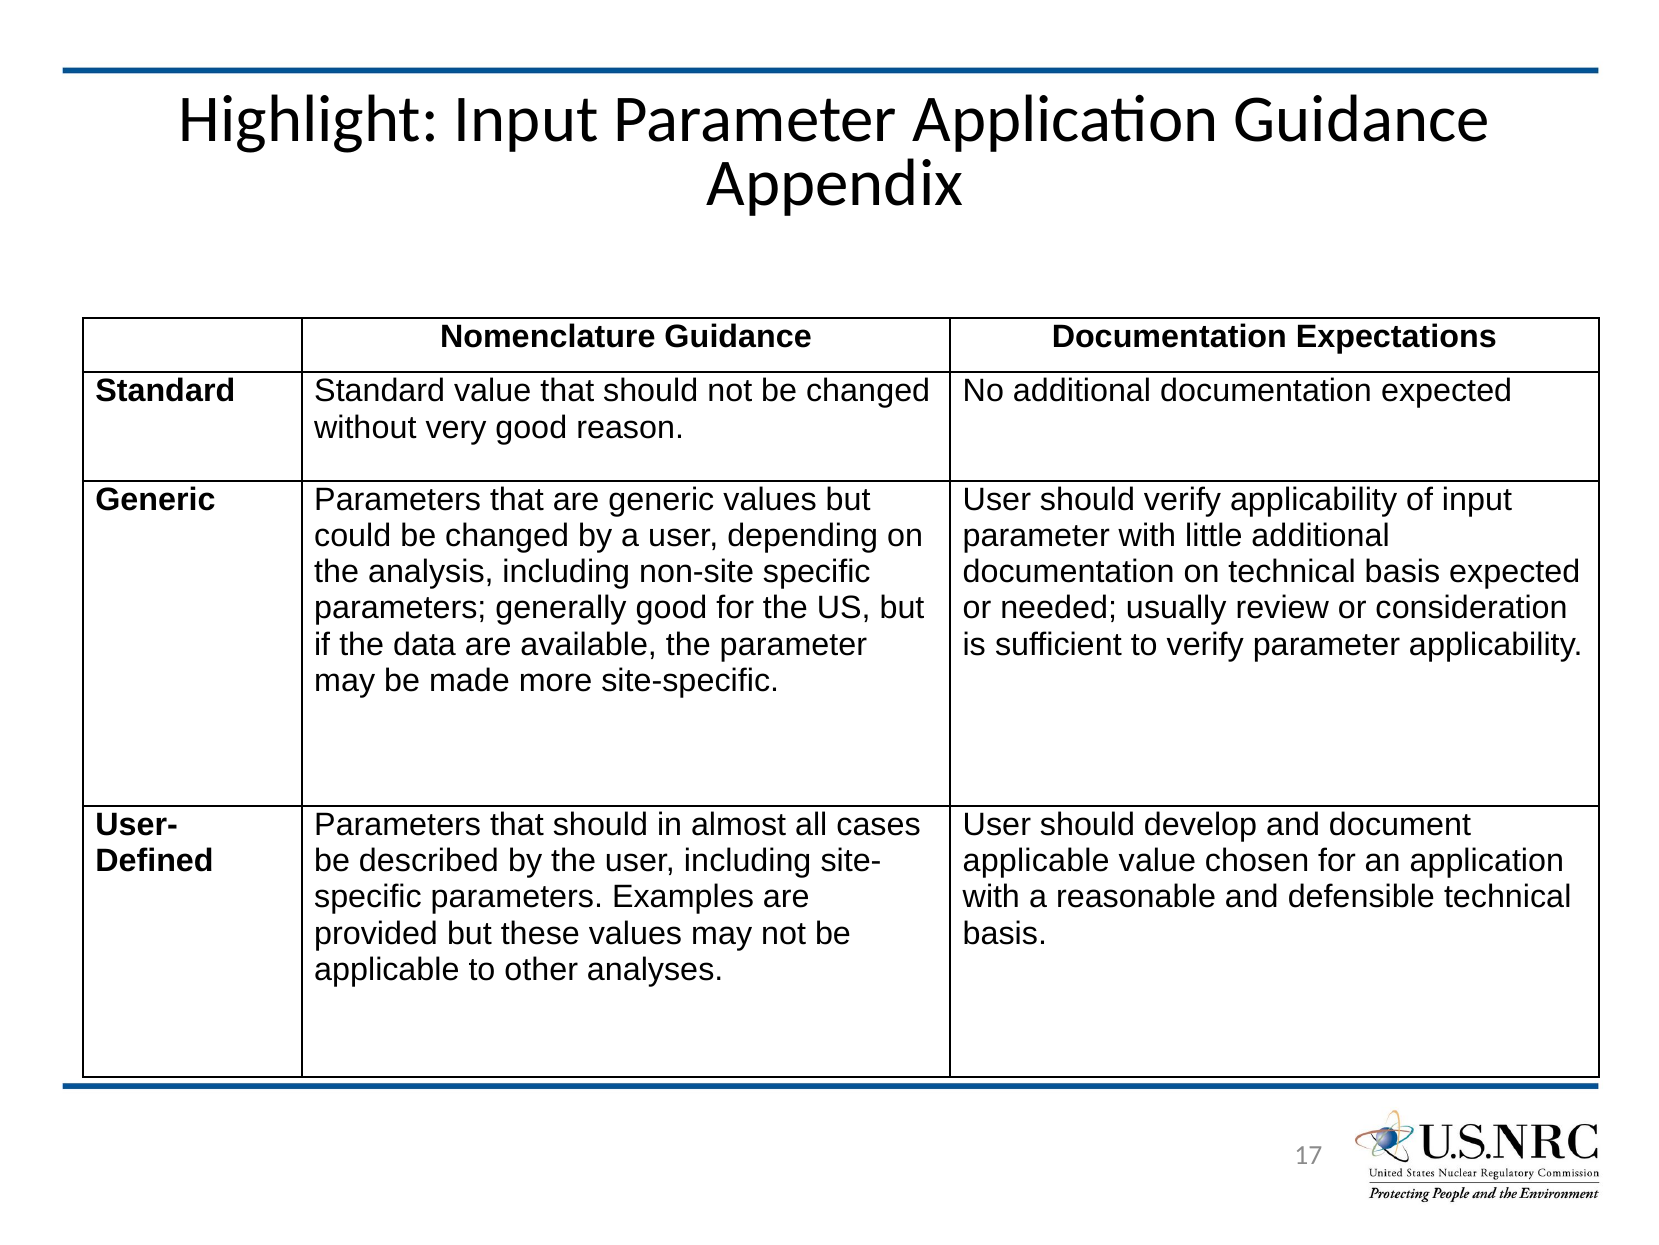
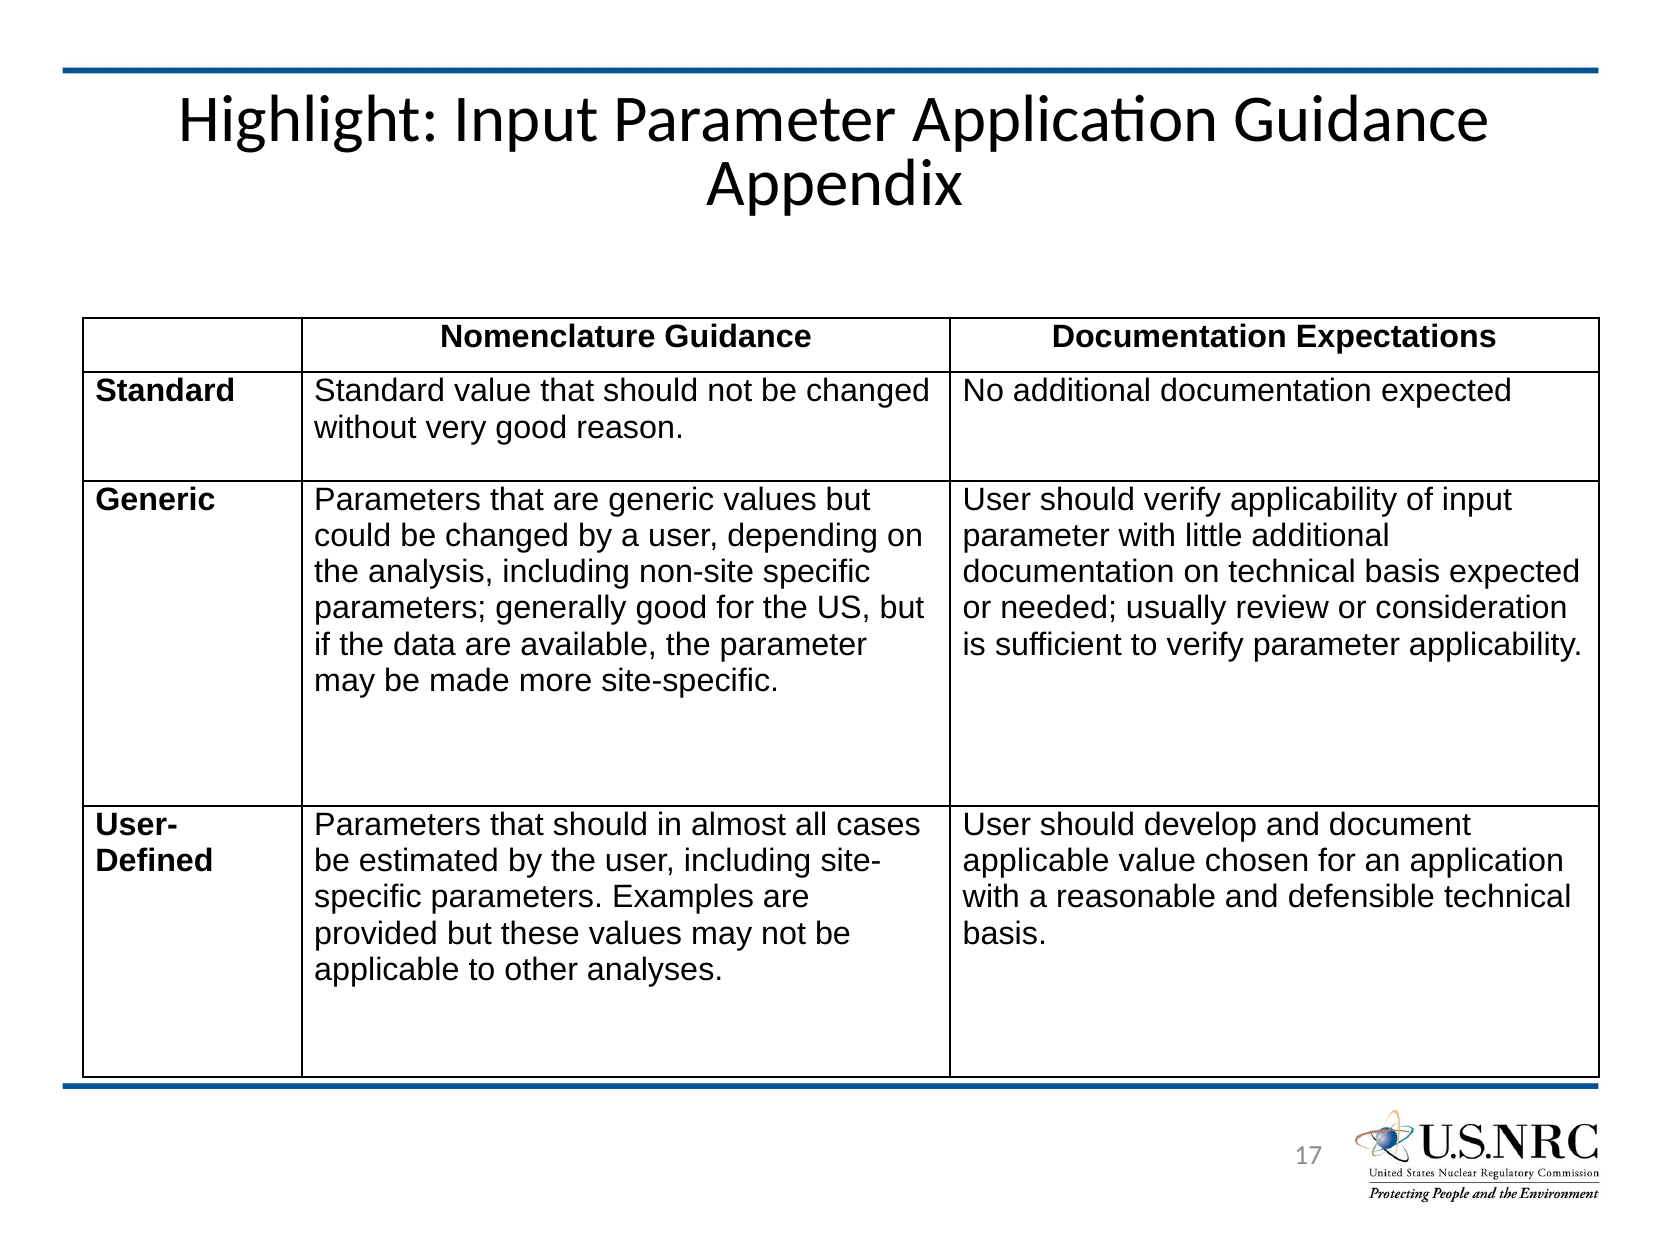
described: described -> estimated (429, 860)
